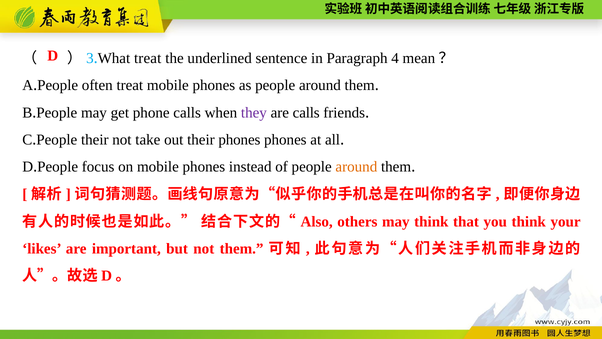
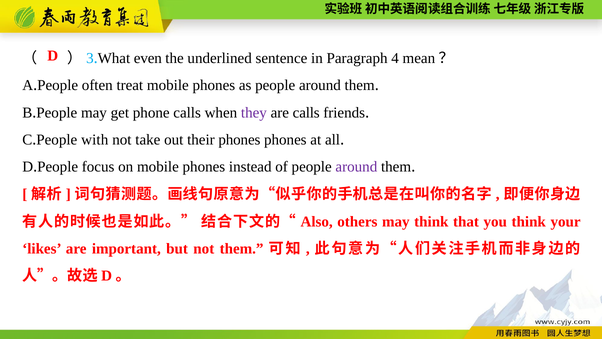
treat: treat -> even (148, 58)
People their: their -> with (95, 140)
around colour: orange -> purple (356, 167)
